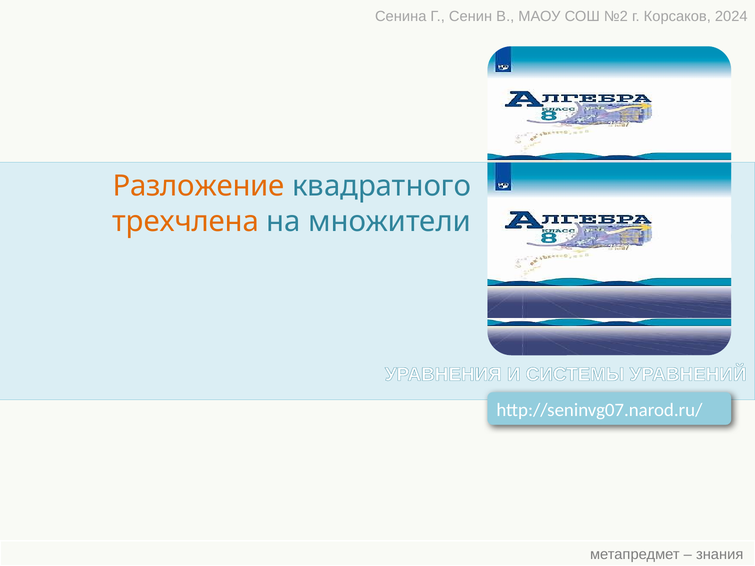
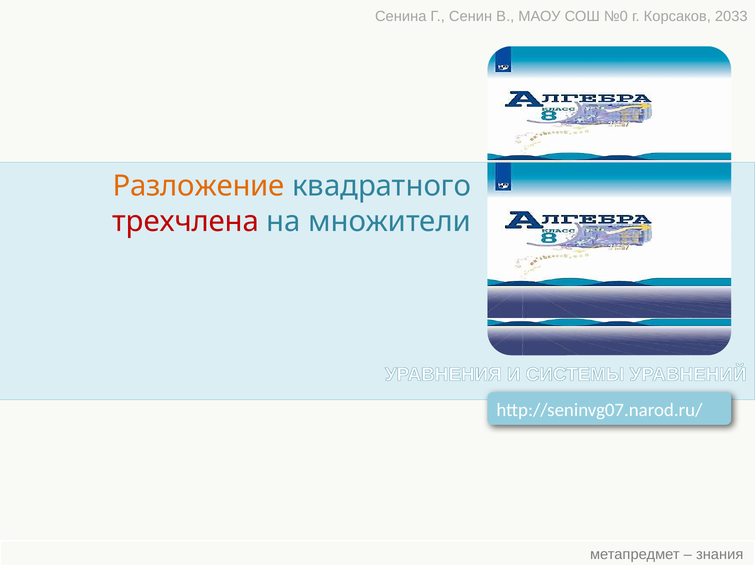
№2: №2 -> №0 (616, 17)
2024: 2024 -> 2033 (731, 17)
трехчлена colour: orange -> red (186, 222)
